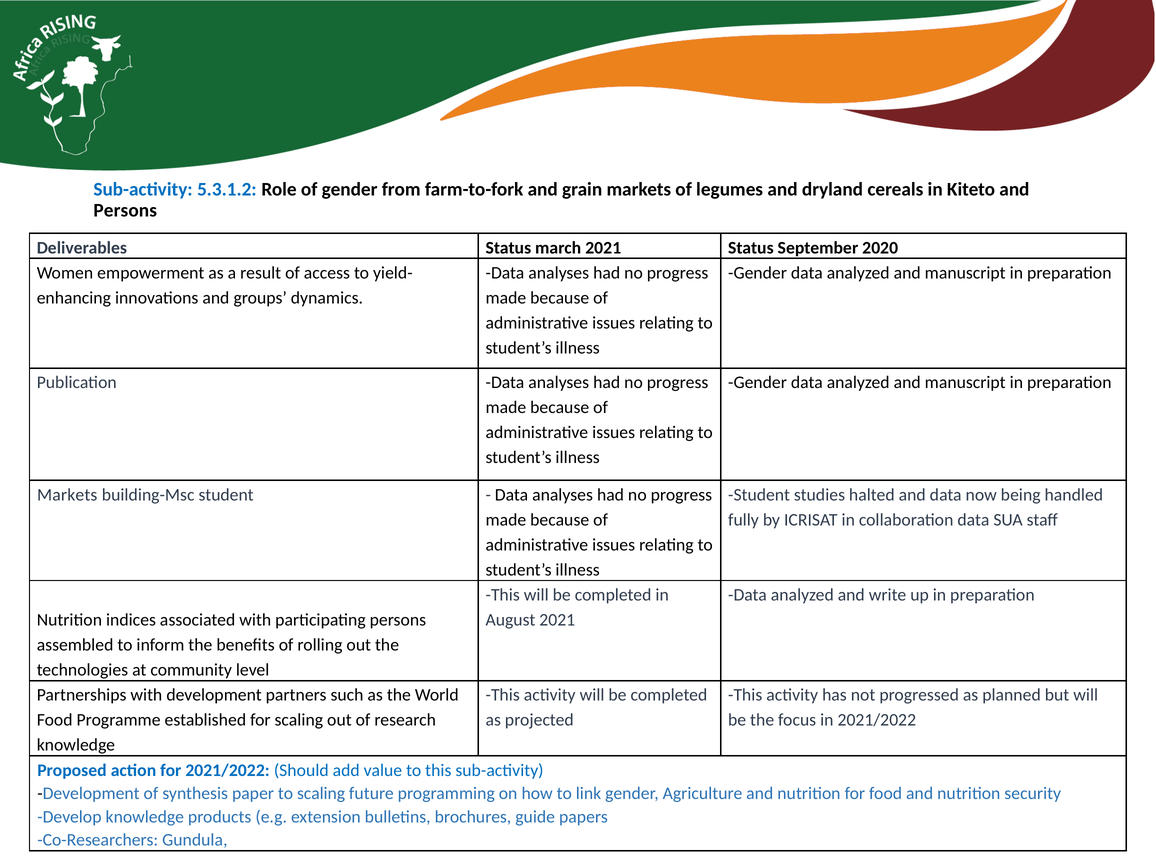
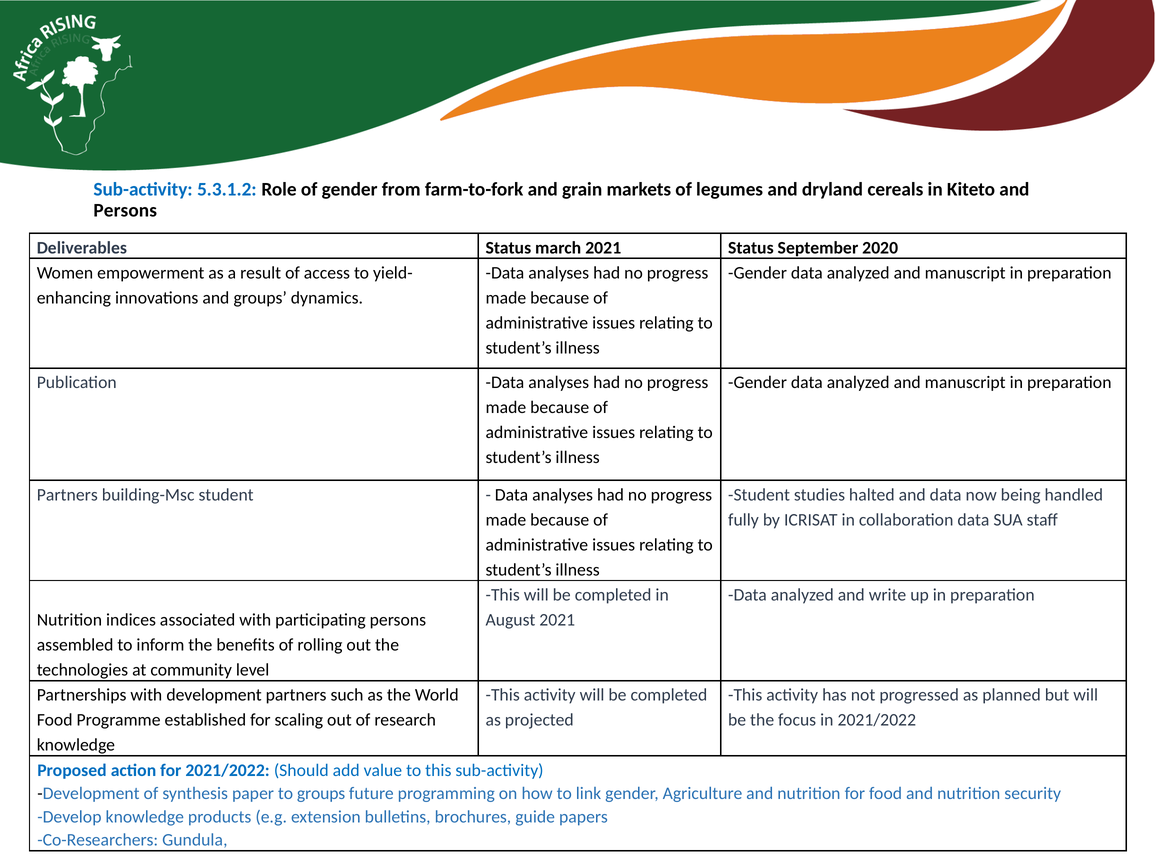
Markets: Markets -> Partners (67, 495)
to scaling: scaling -> groups (321, 794)
